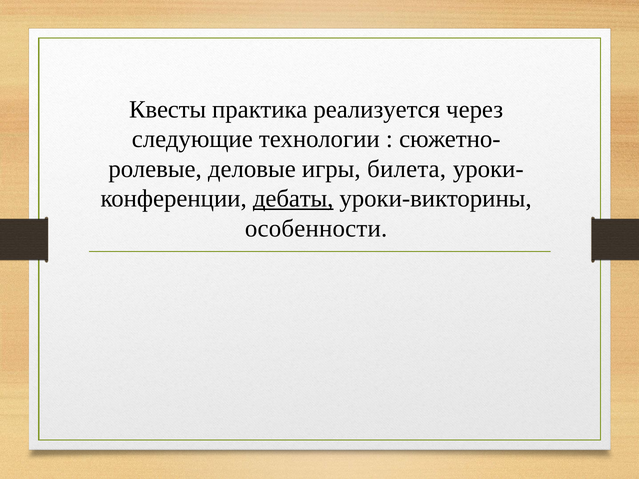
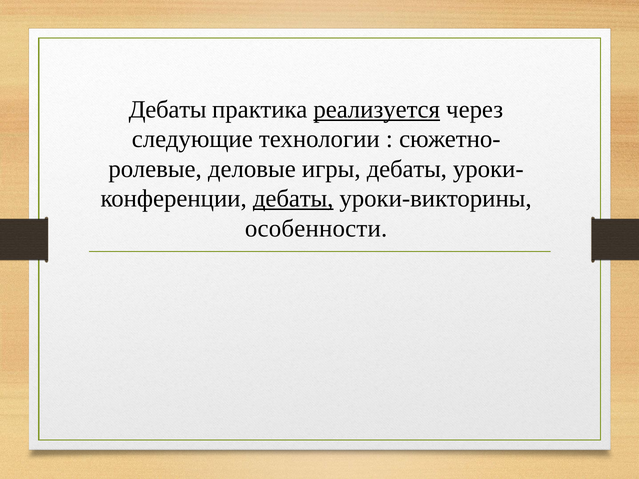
Квесты: Квесты -> Дебаты (168, 109)
реализуется underline: none -> present (377, 109)
игры билета: билета -> дебаты (407, 169)
